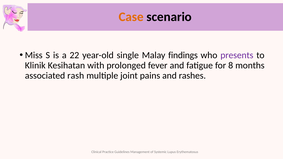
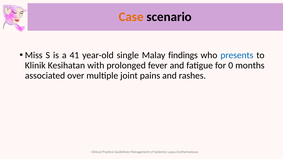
22: 22 -> 41 (74, 55)
presents colour: purple -> blue (237, 55)
8: 8 -> 0 (231, 65)
rash: rash -> over (76, 76)
